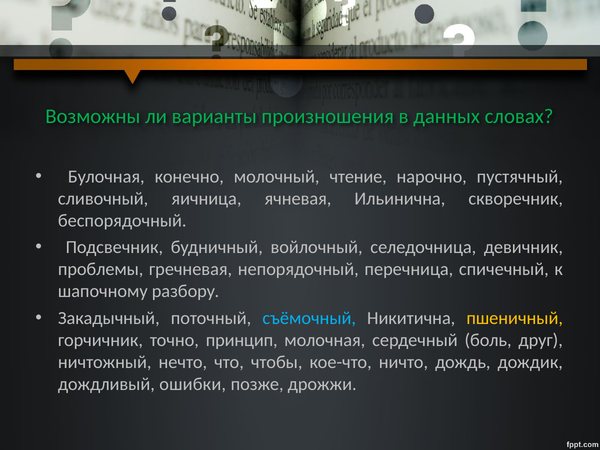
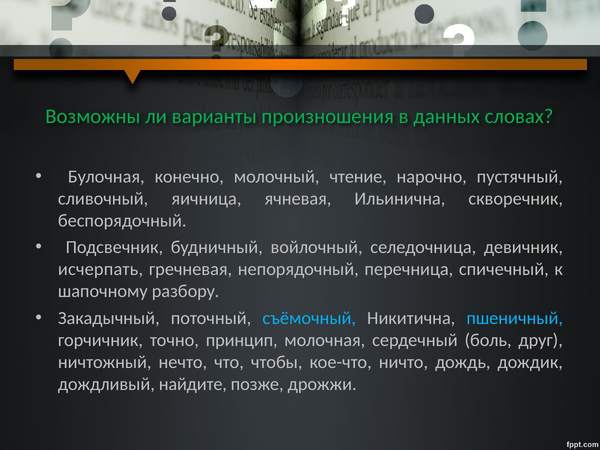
проблемы: проблемы -> исчерпать (101, 269)
пшеничный colour: yellow -> light blue (515, 318)
ошибки: ошибки -> найдите (193, 384)
